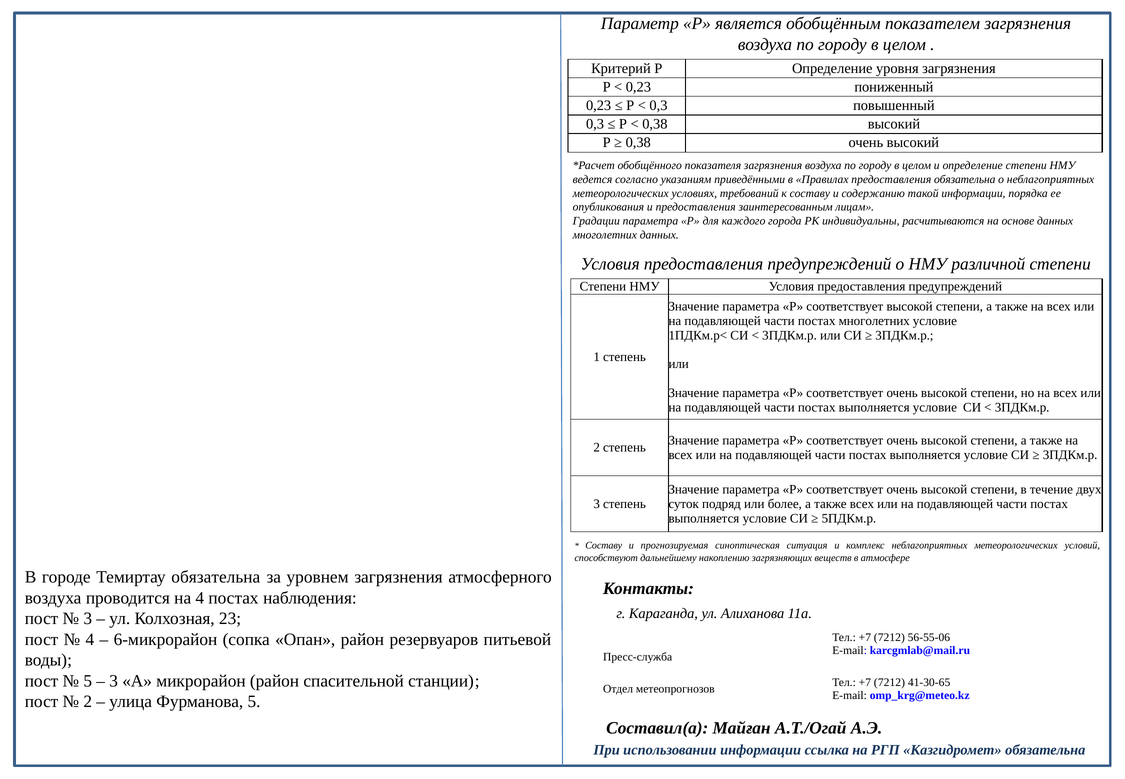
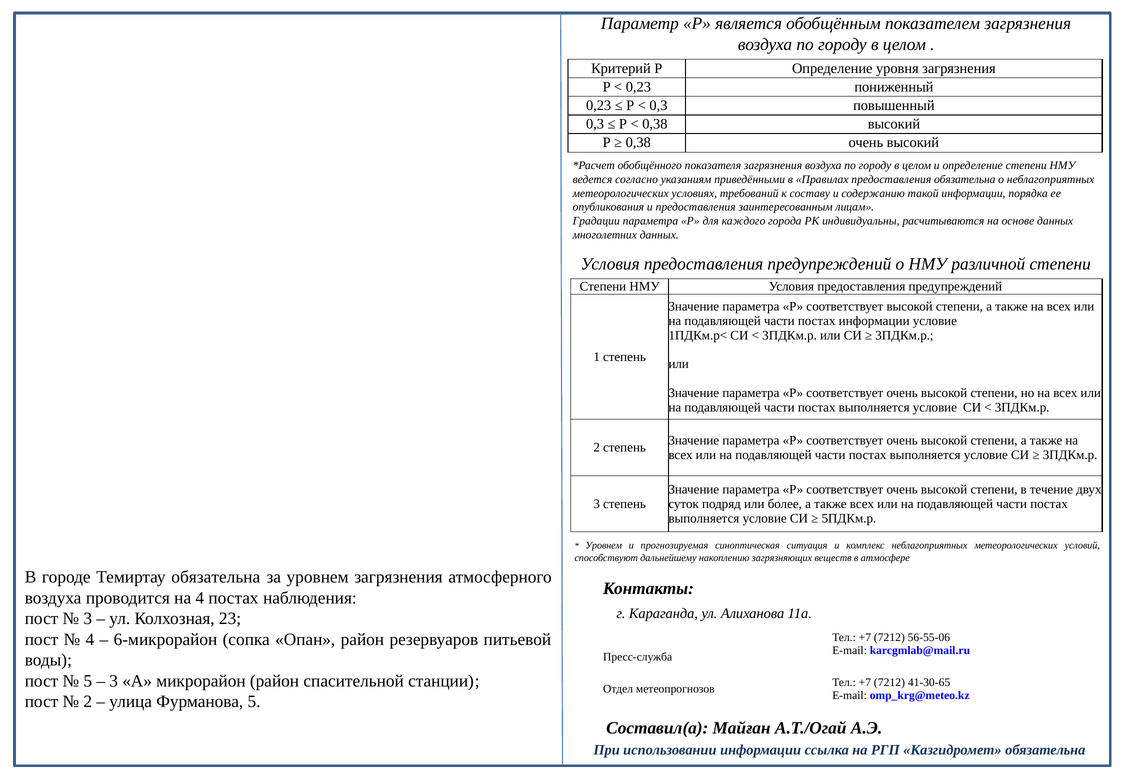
постах многолетних: многолетних -> информации (874, 321)
Составу: Составу -> Уровнем (604, 546)
